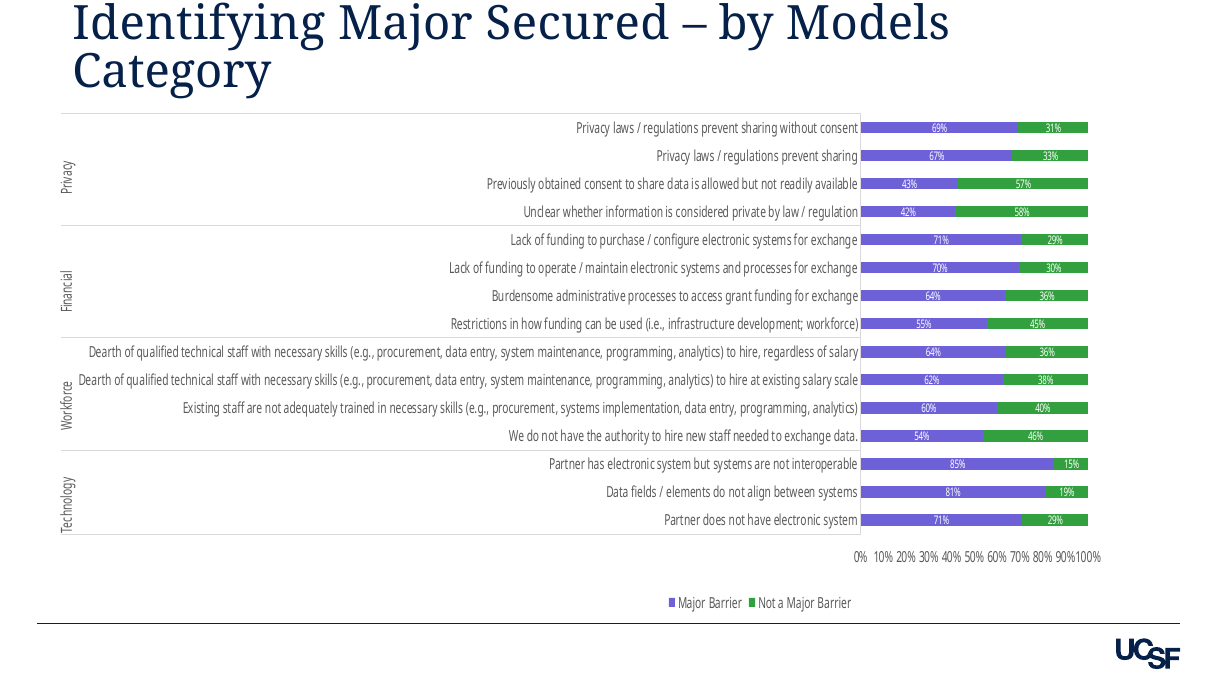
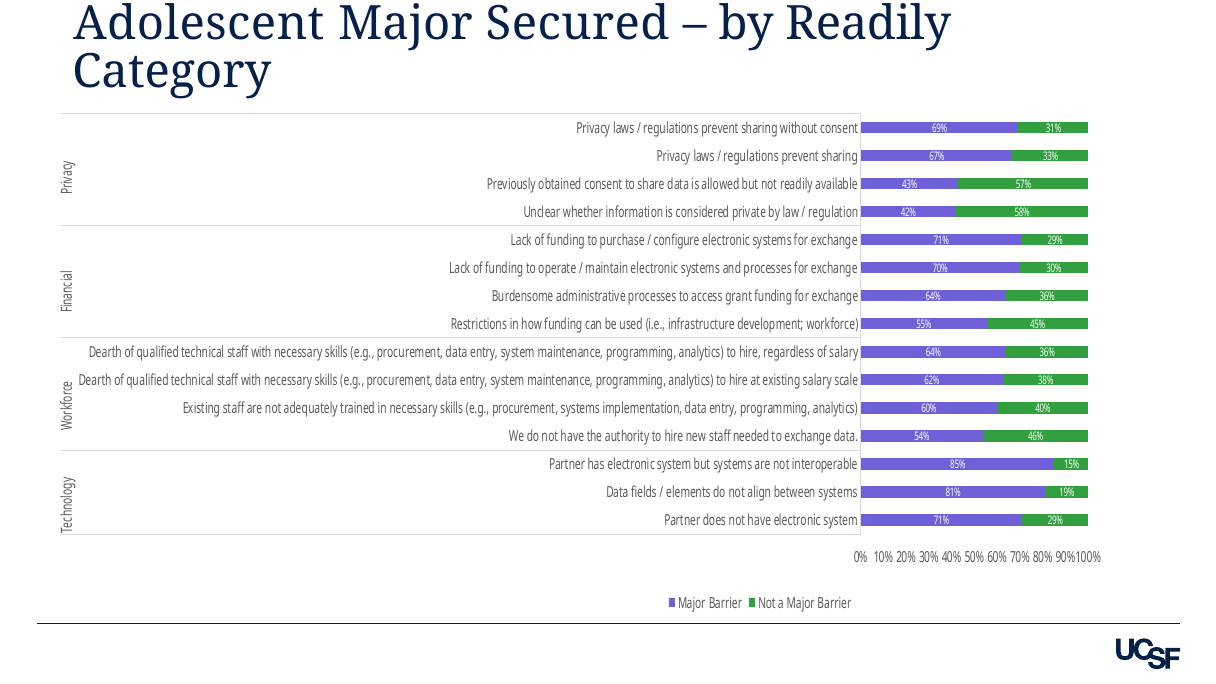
Identifying: Identifying -> Adolescent (199, 24)
by Models: Models -> Readily (868, 24)
